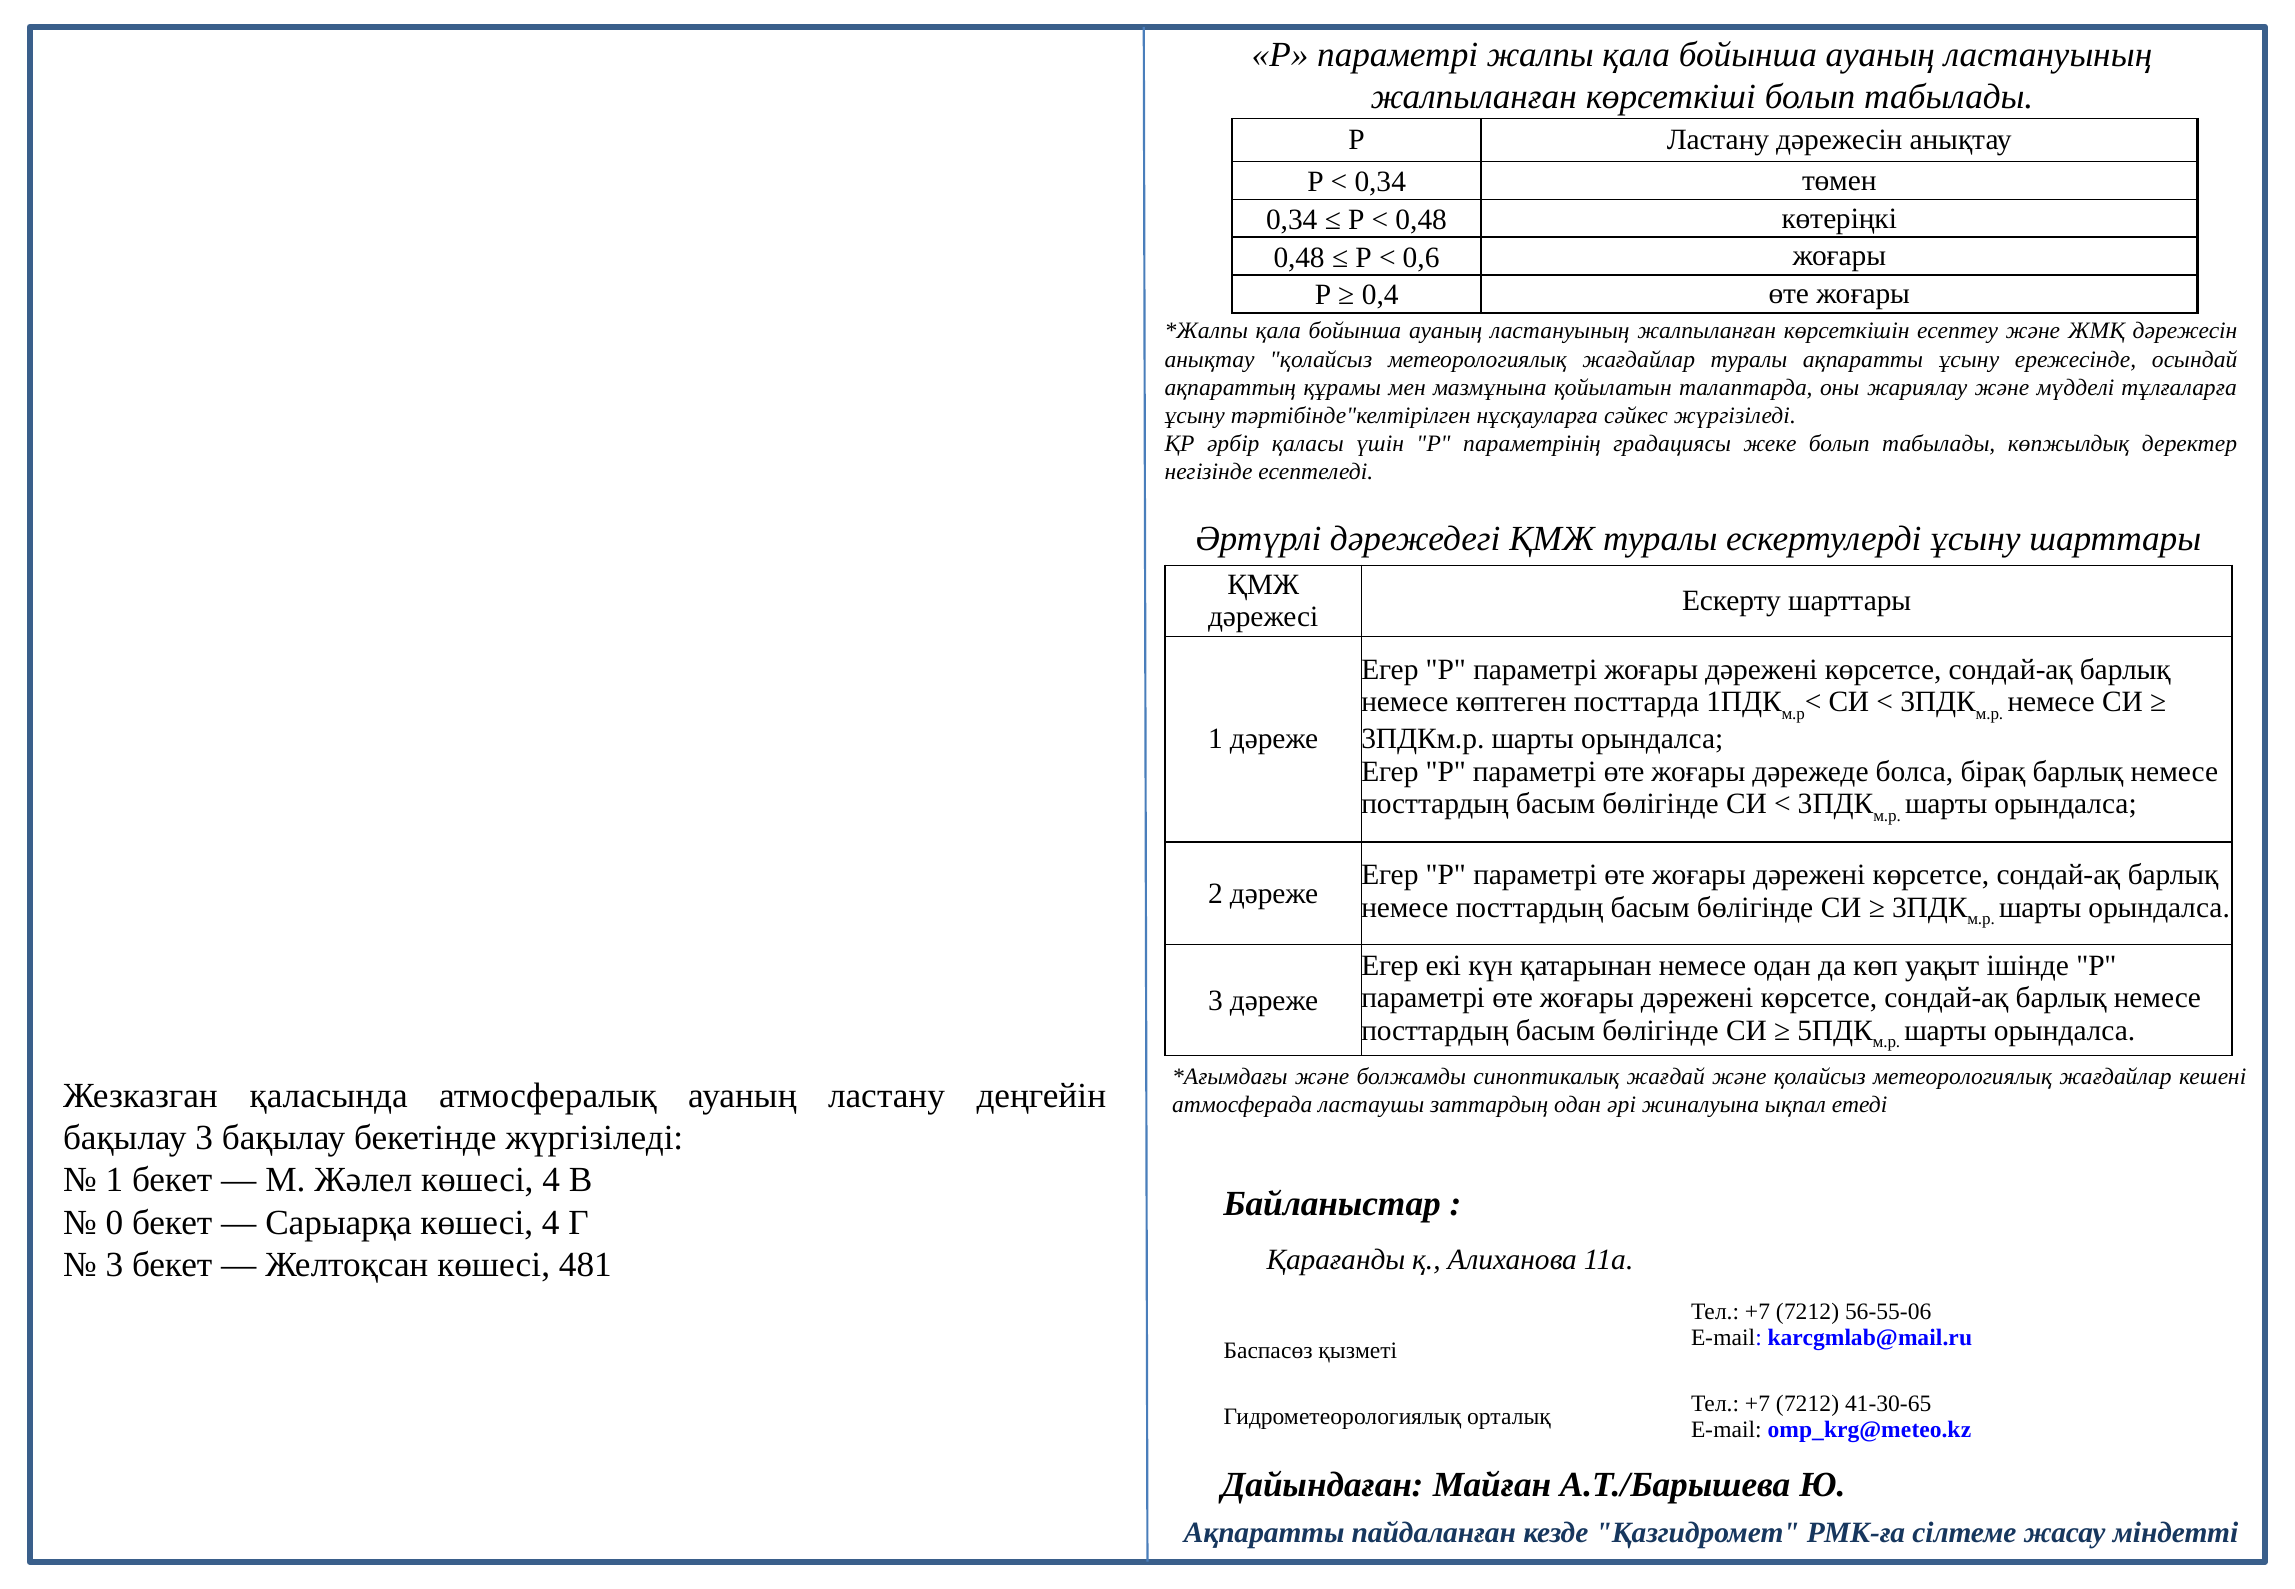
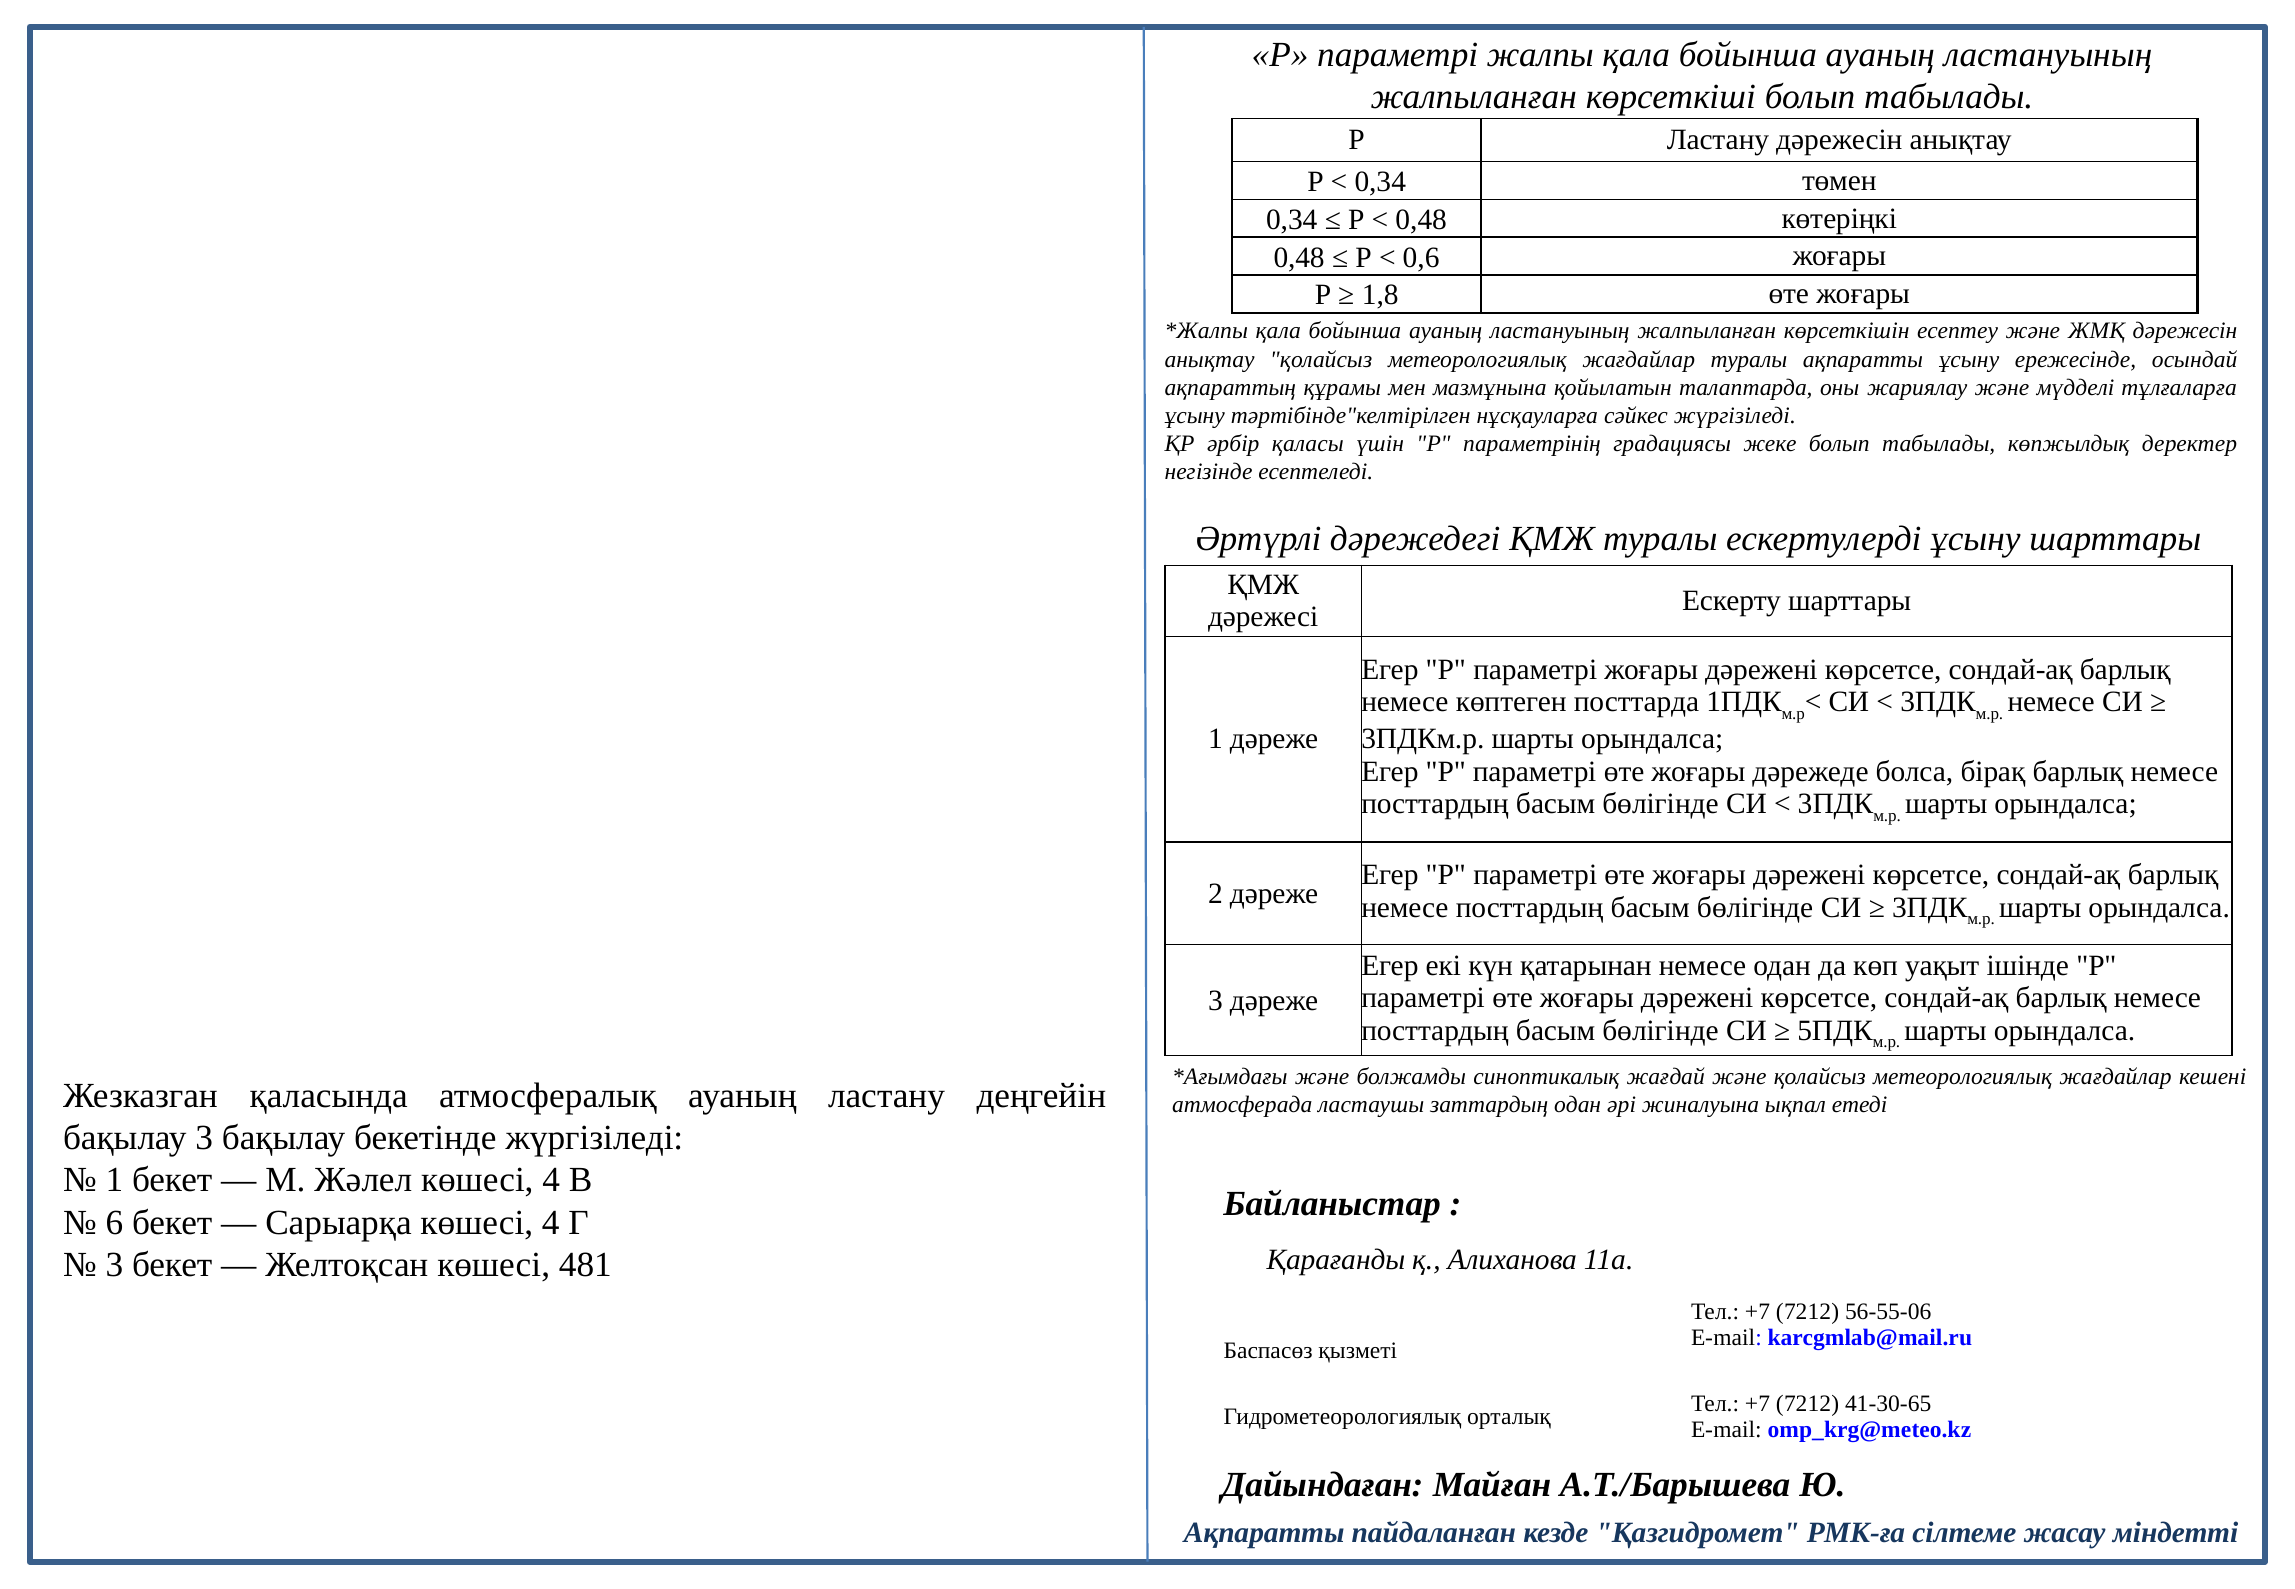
0,4: 0,4 -> 1,8 (1380, 295)
0: 0 -> 6 (114, 1222)
